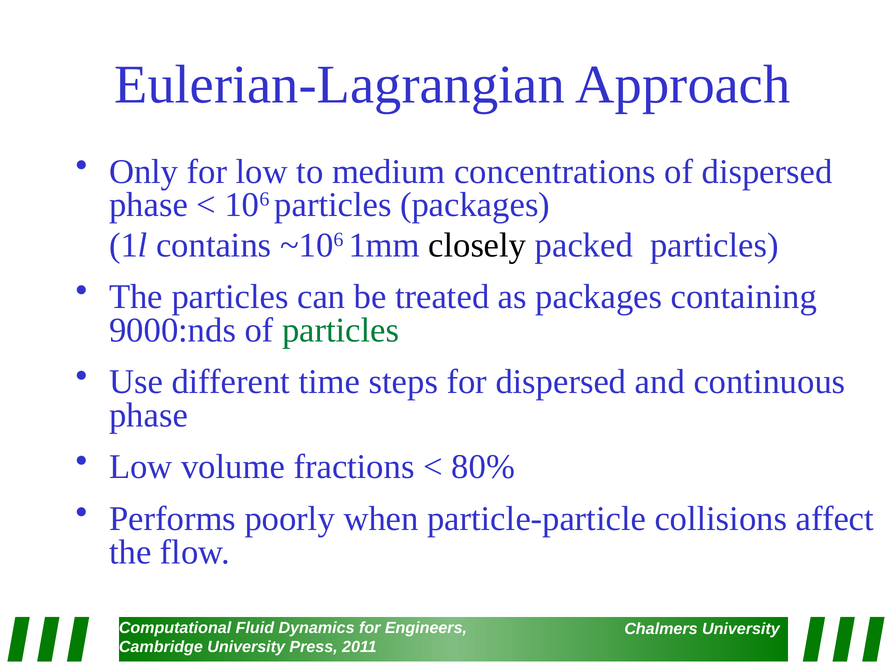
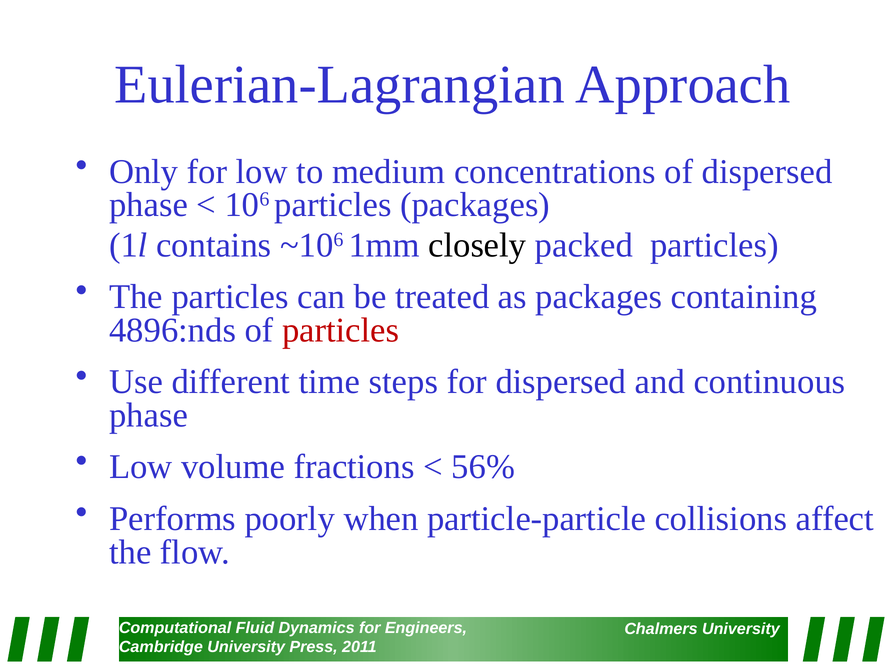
9000:nds: 9000:nds -> 4896:nds (173, 330)
particles colour: green -> red (341, 330)
80%: 80% -> 56% (483, 467)
